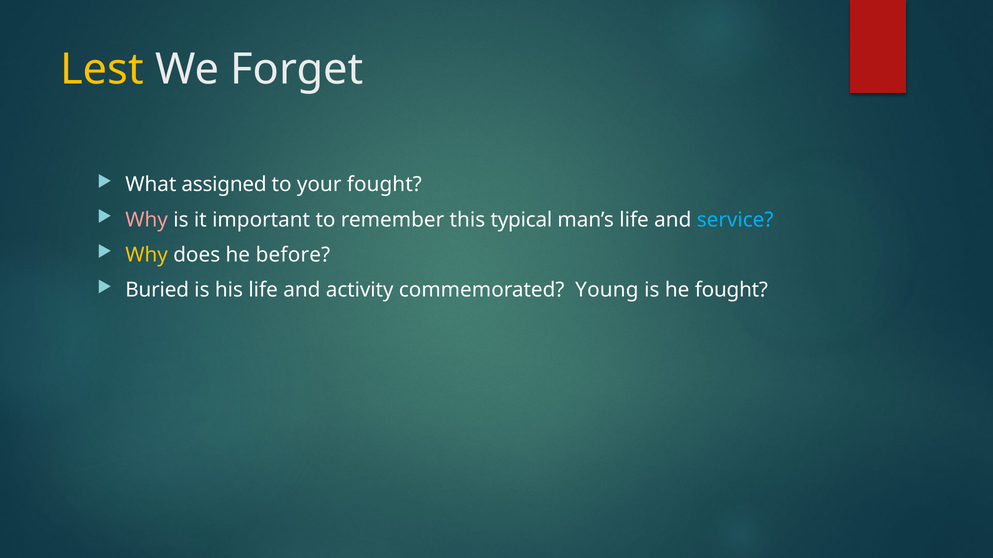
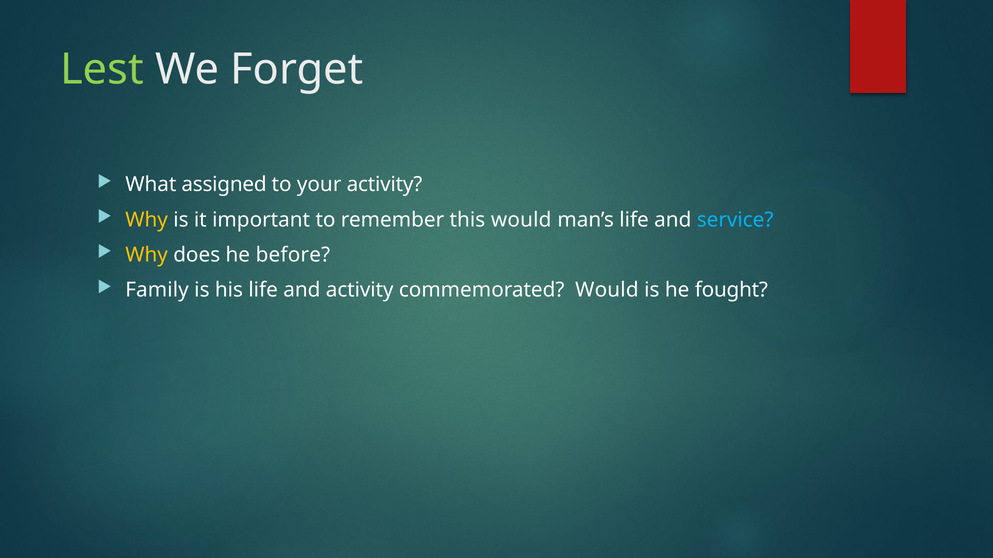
Lest colour: yellow -> light green (102, 70)
your fought: fought -> activity (384, 185)
Why colour: pink -> yellow (147, 220)
this typical: typical -> would (521, 220)
Buried: Buried -> Family (157, 290)
commemorated Young: Young -> Would (607, 290)
